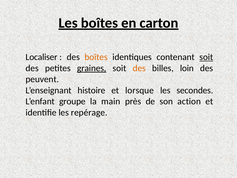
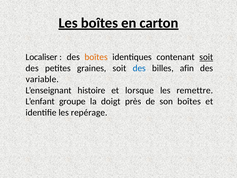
graines underline: present -> none (92, 68)
des colour: orange -> blue (139, 68)
loin: loin -> afin (187, 68)
peuvent: peuvent -> variable (42, 79)
secondes: secondes -> remettre (195, 90)
main: main -> doigt (111, 101)
son action: action -> boîtes (189, 101)
